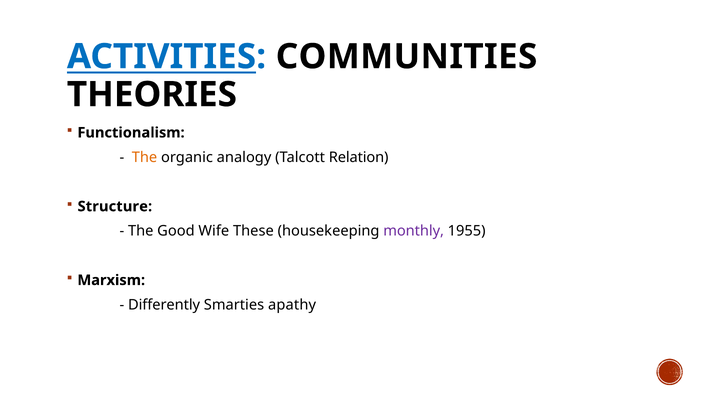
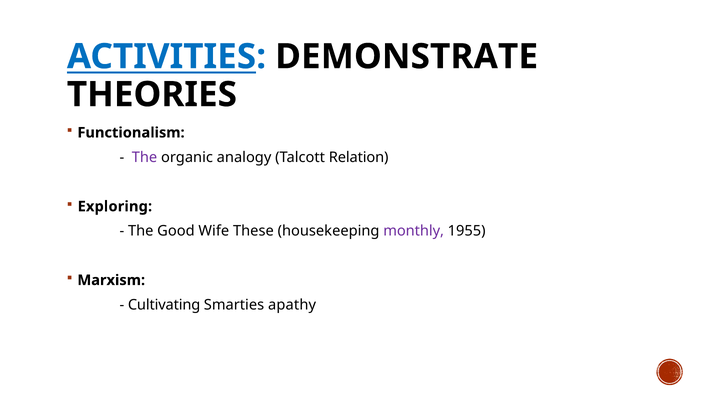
COMMUNITIES: COMMUNITIES -> DEMONSTRATE (407, 57)
The colour: orange -> purple (145, 157)
Structure: Structure -> Exploring (115, 206)
Differently: Differently -> Cultivating (164, 305)
